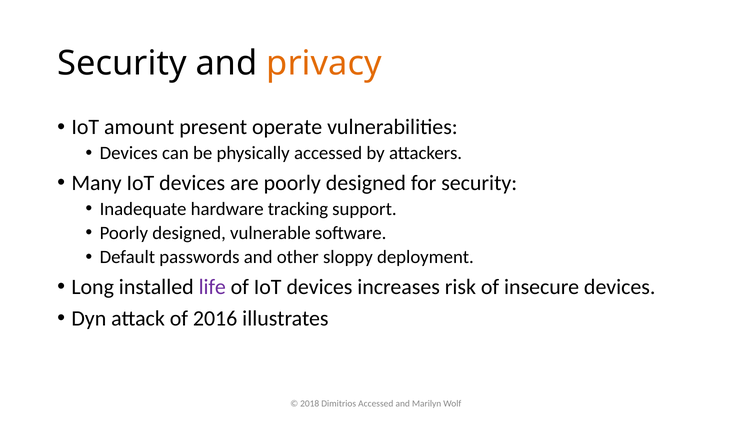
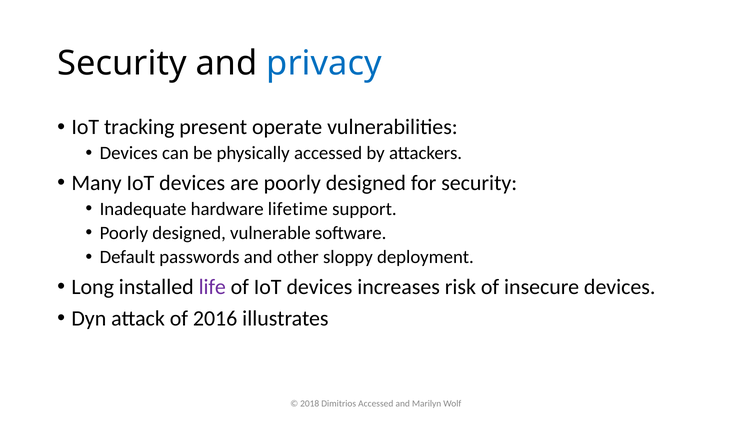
privacy colour: orange -> blue (324, 63)
amount: amount -> tracking (139, 127)
tracking: tracking -> lifetime (298, 209)
